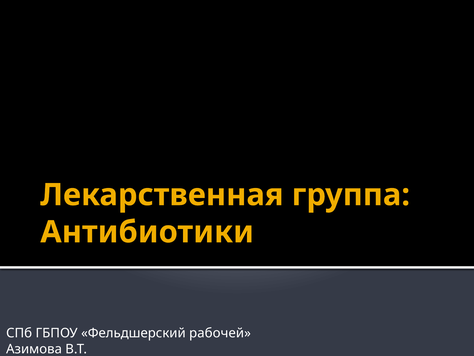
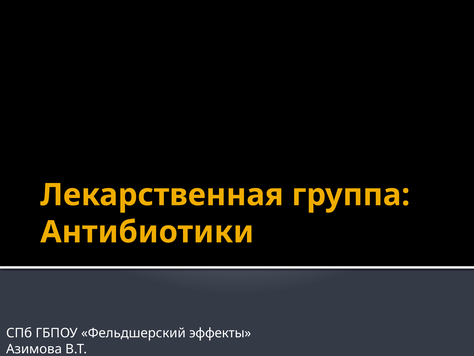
рабочей: рабочей -> эффекты (220, 333)
